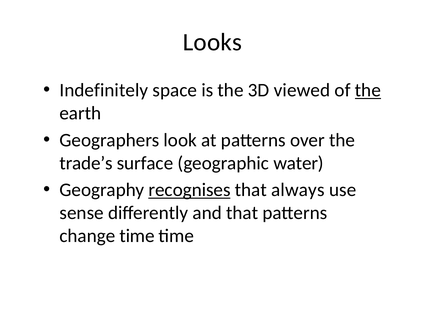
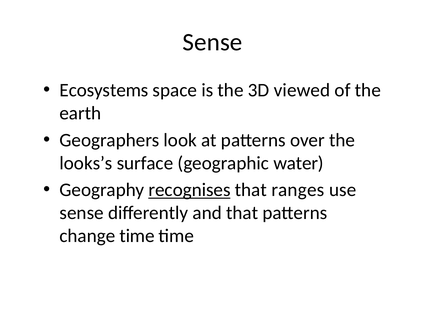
Looks: Looks -> Sense (212, 42)
Indefinitely: Indefinitely -> Ecosystems (104, 90)
the underline: present -> none (368, 90)
trade’s: trade’s -> looks’s (86, 163)
always: always -> ranges (298, 190)
